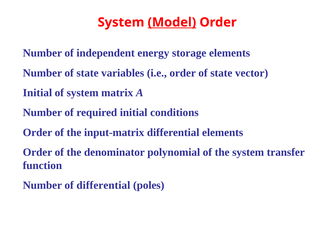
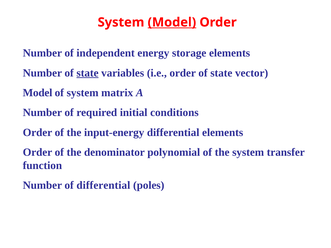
state underline: none -> present (88, 73)
Initial: Initial -> Model (38, 93)
input-matrix: input-matrix -> input-energy (114, 133)
